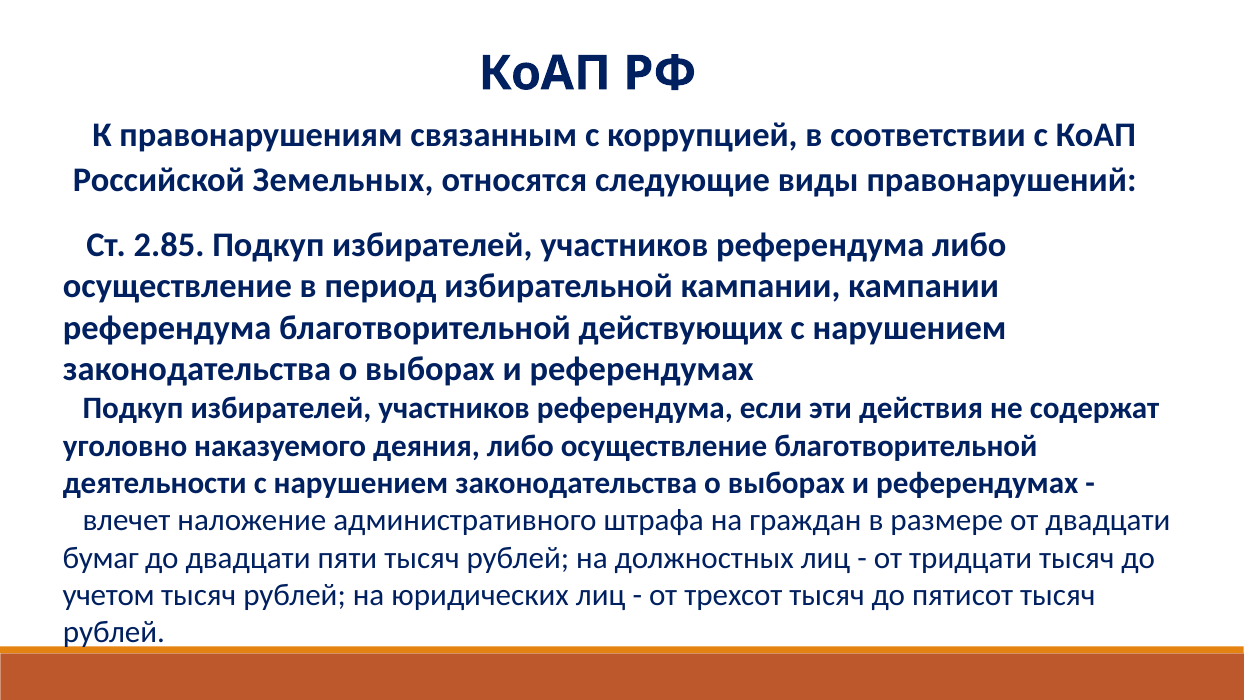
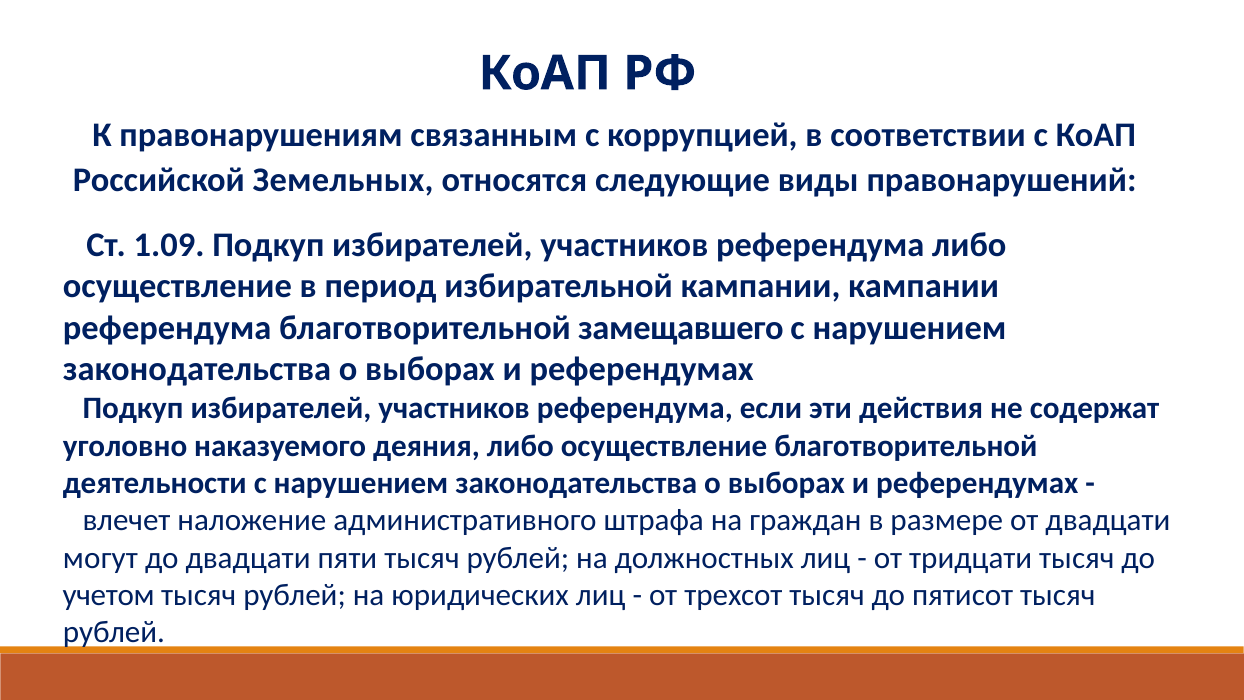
2.85: 2.85 -> 1.09 (169, 245)
действующих: действующих -> замещавшего (681, 328)
бумаг: бумаг -> могут (100, 558)
